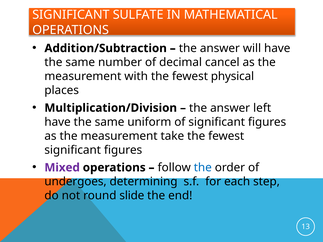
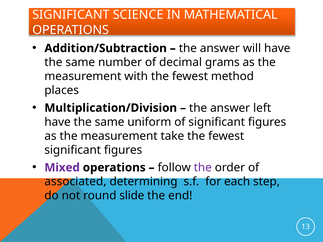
SULFATE: SULFATE -> SCIENCE (138, 15)
cancel: cancel -> grams (222, 62)
physical: physical -> method (232, 76)
the colour: blue -> purple (203, 168)
undergoes: undergoes -> associated (75, 182)
